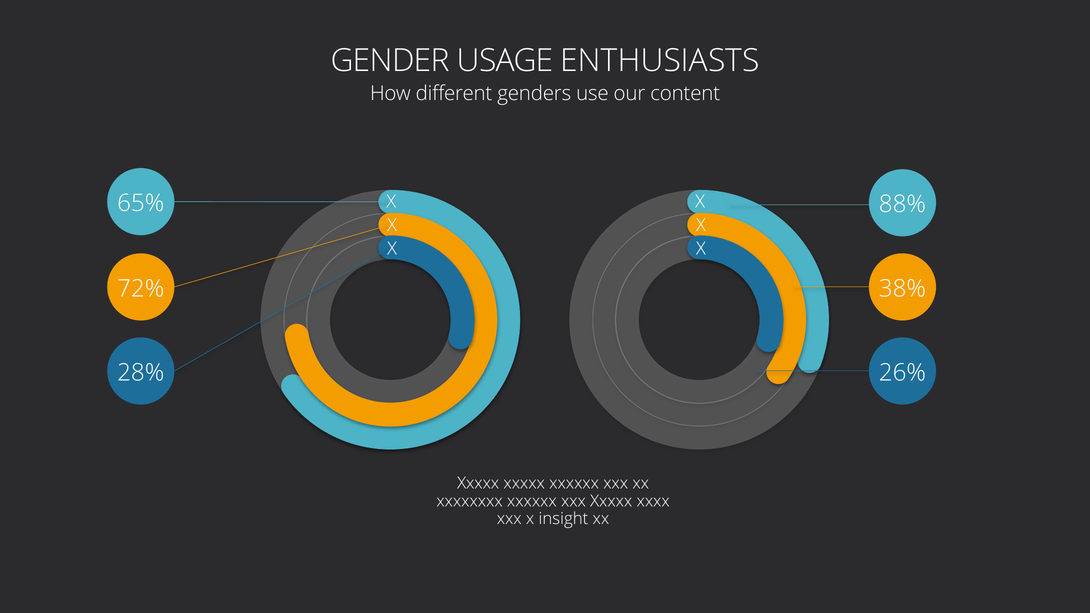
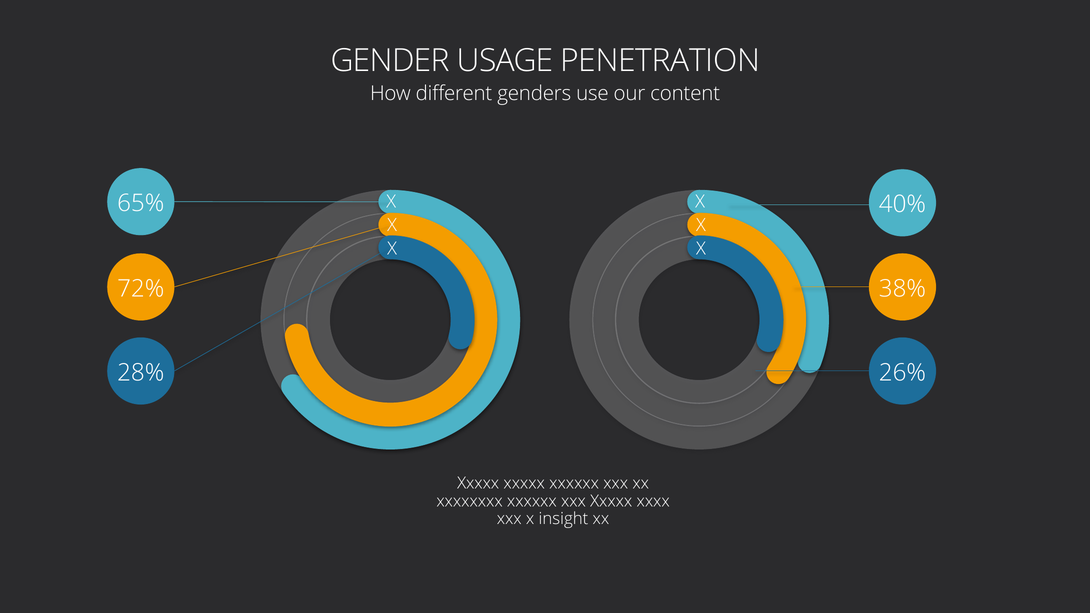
ENTHUSIASTS: ENTHUSIASTS -> PENETRATION (660, 61)
88%: 88% -> 40% (902, 205)
